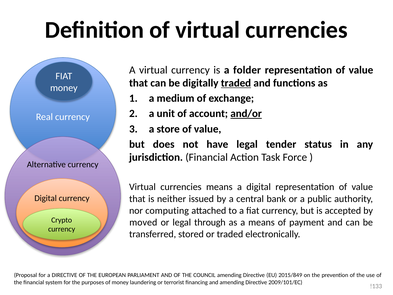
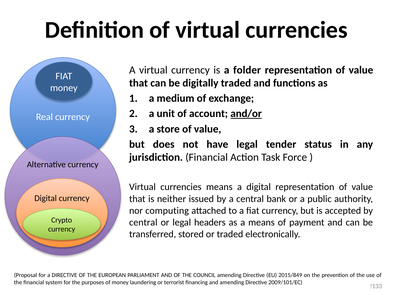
traded underline: present -> none (236, 83)
moved: moved -> central (143, 222)
through: through -> headers (210, 222)
